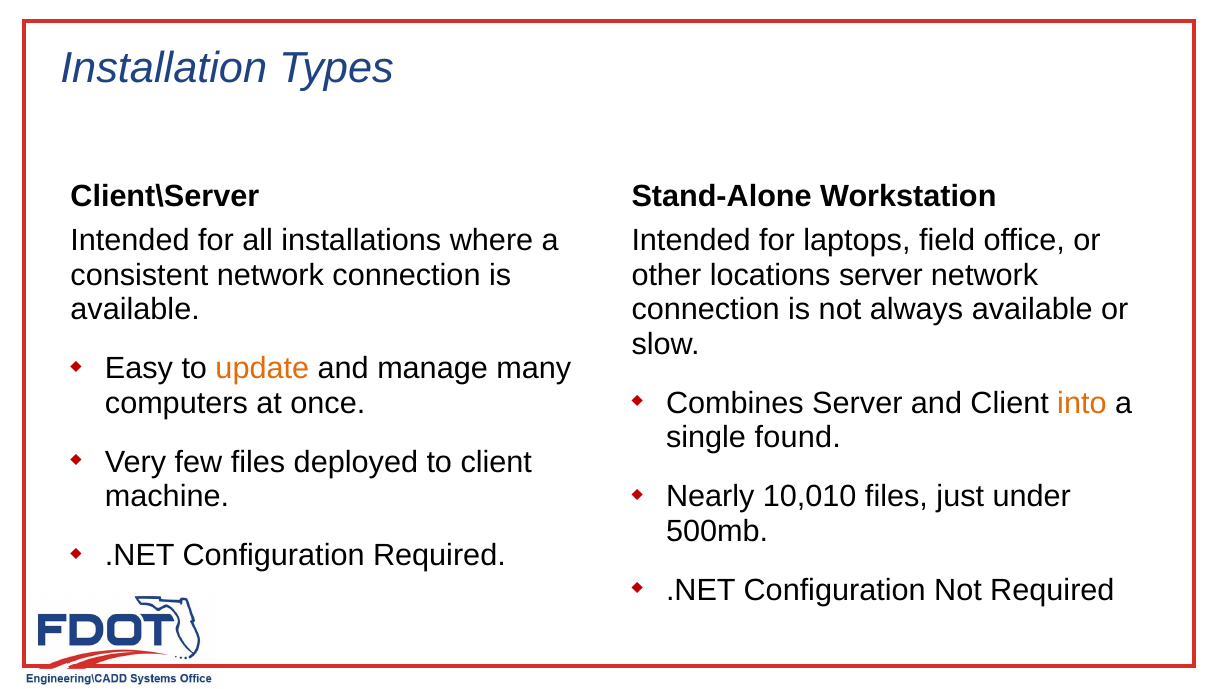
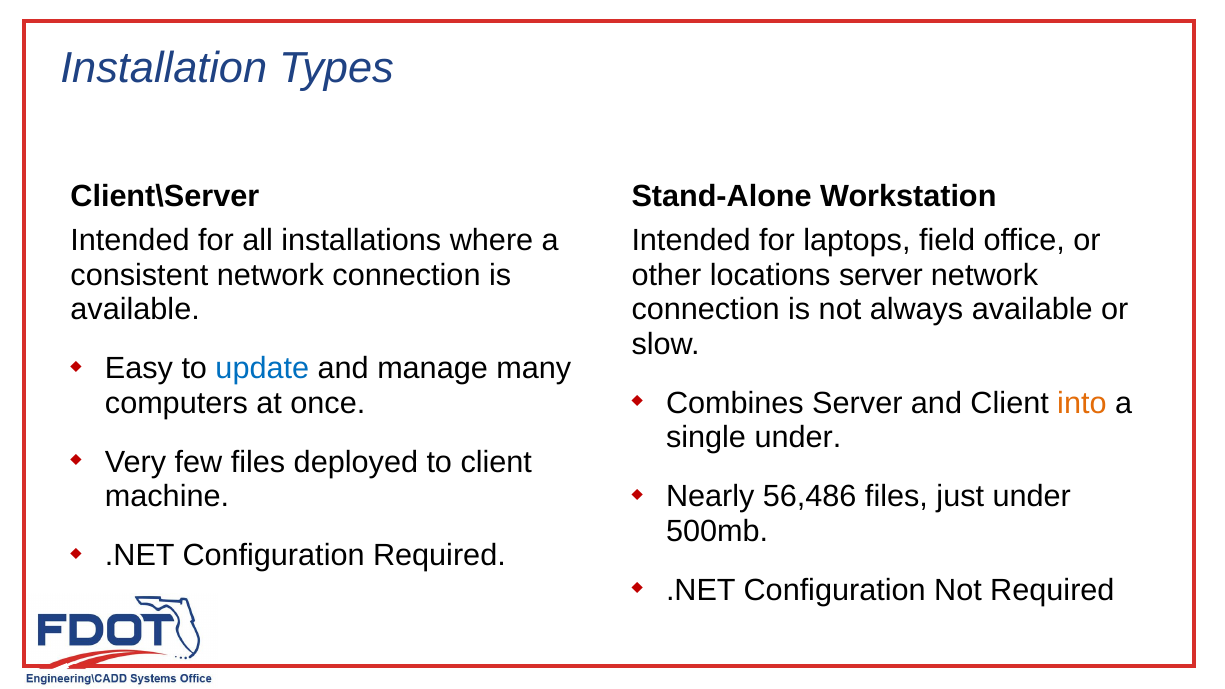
update colour: orange -> blue (262, 369)
single found: found -> under (798, 438)
10,010: 10,010 -> 56,486 (810, 497)
